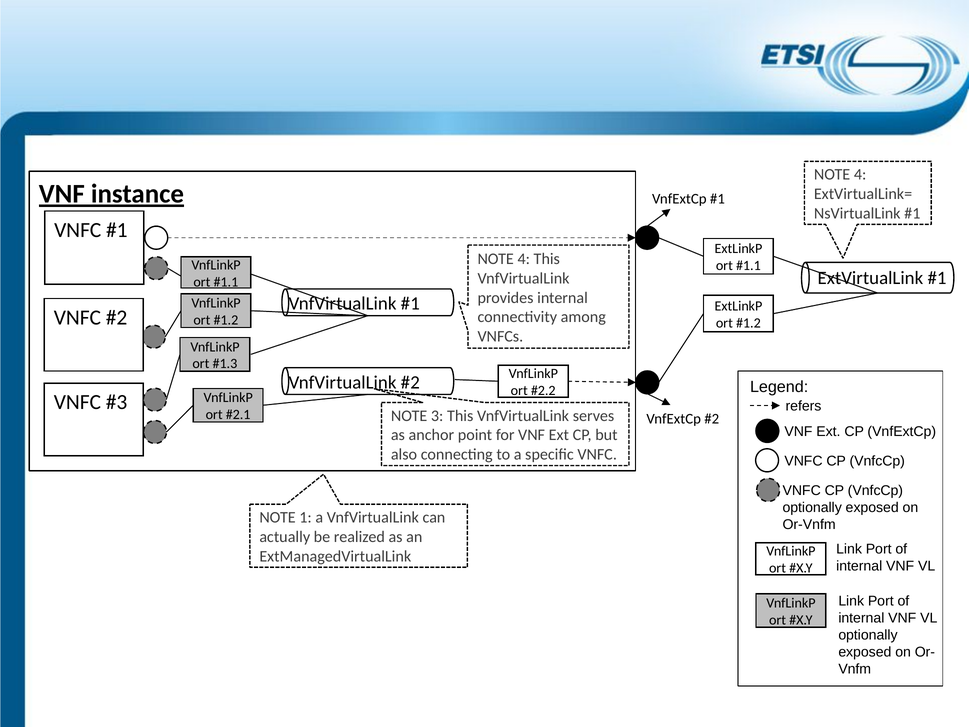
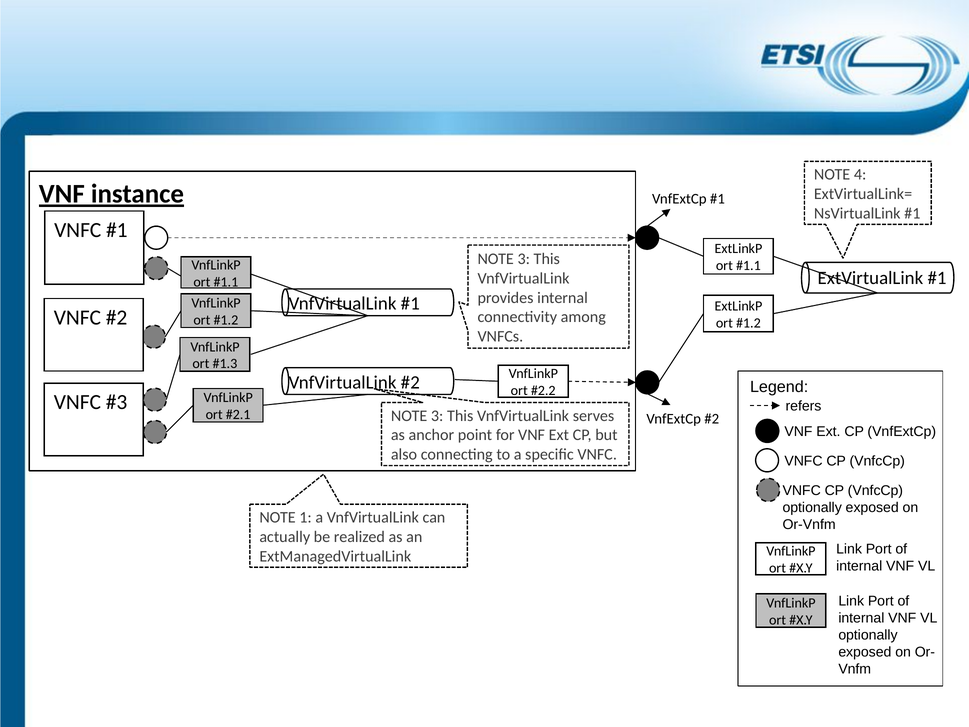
4: 4 -> 3 (524, 259)
